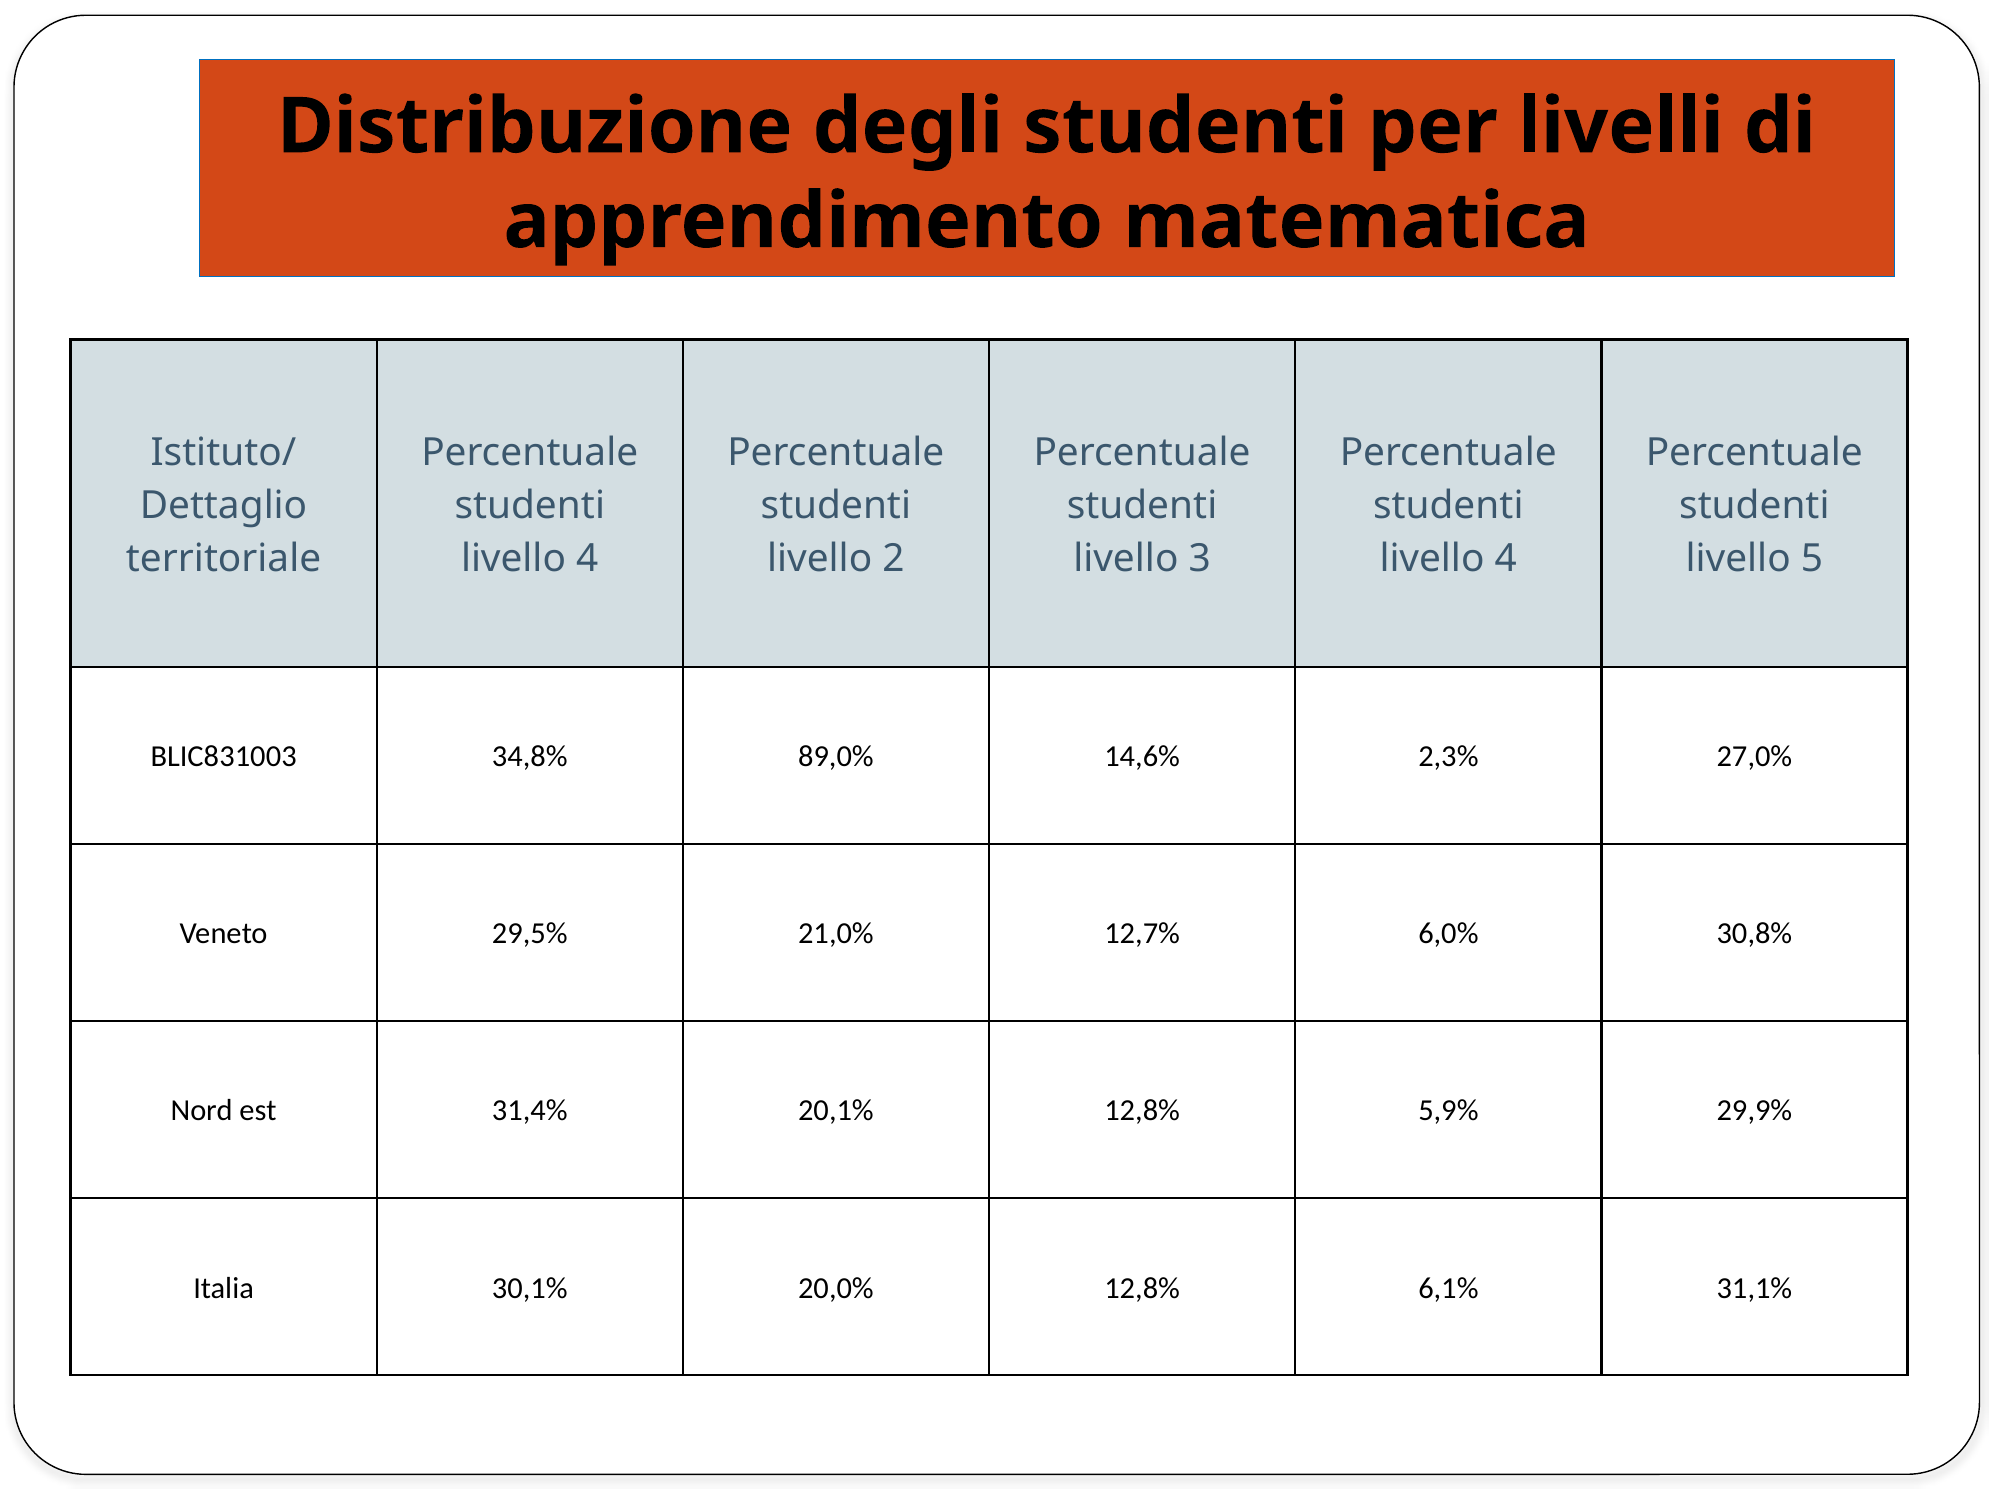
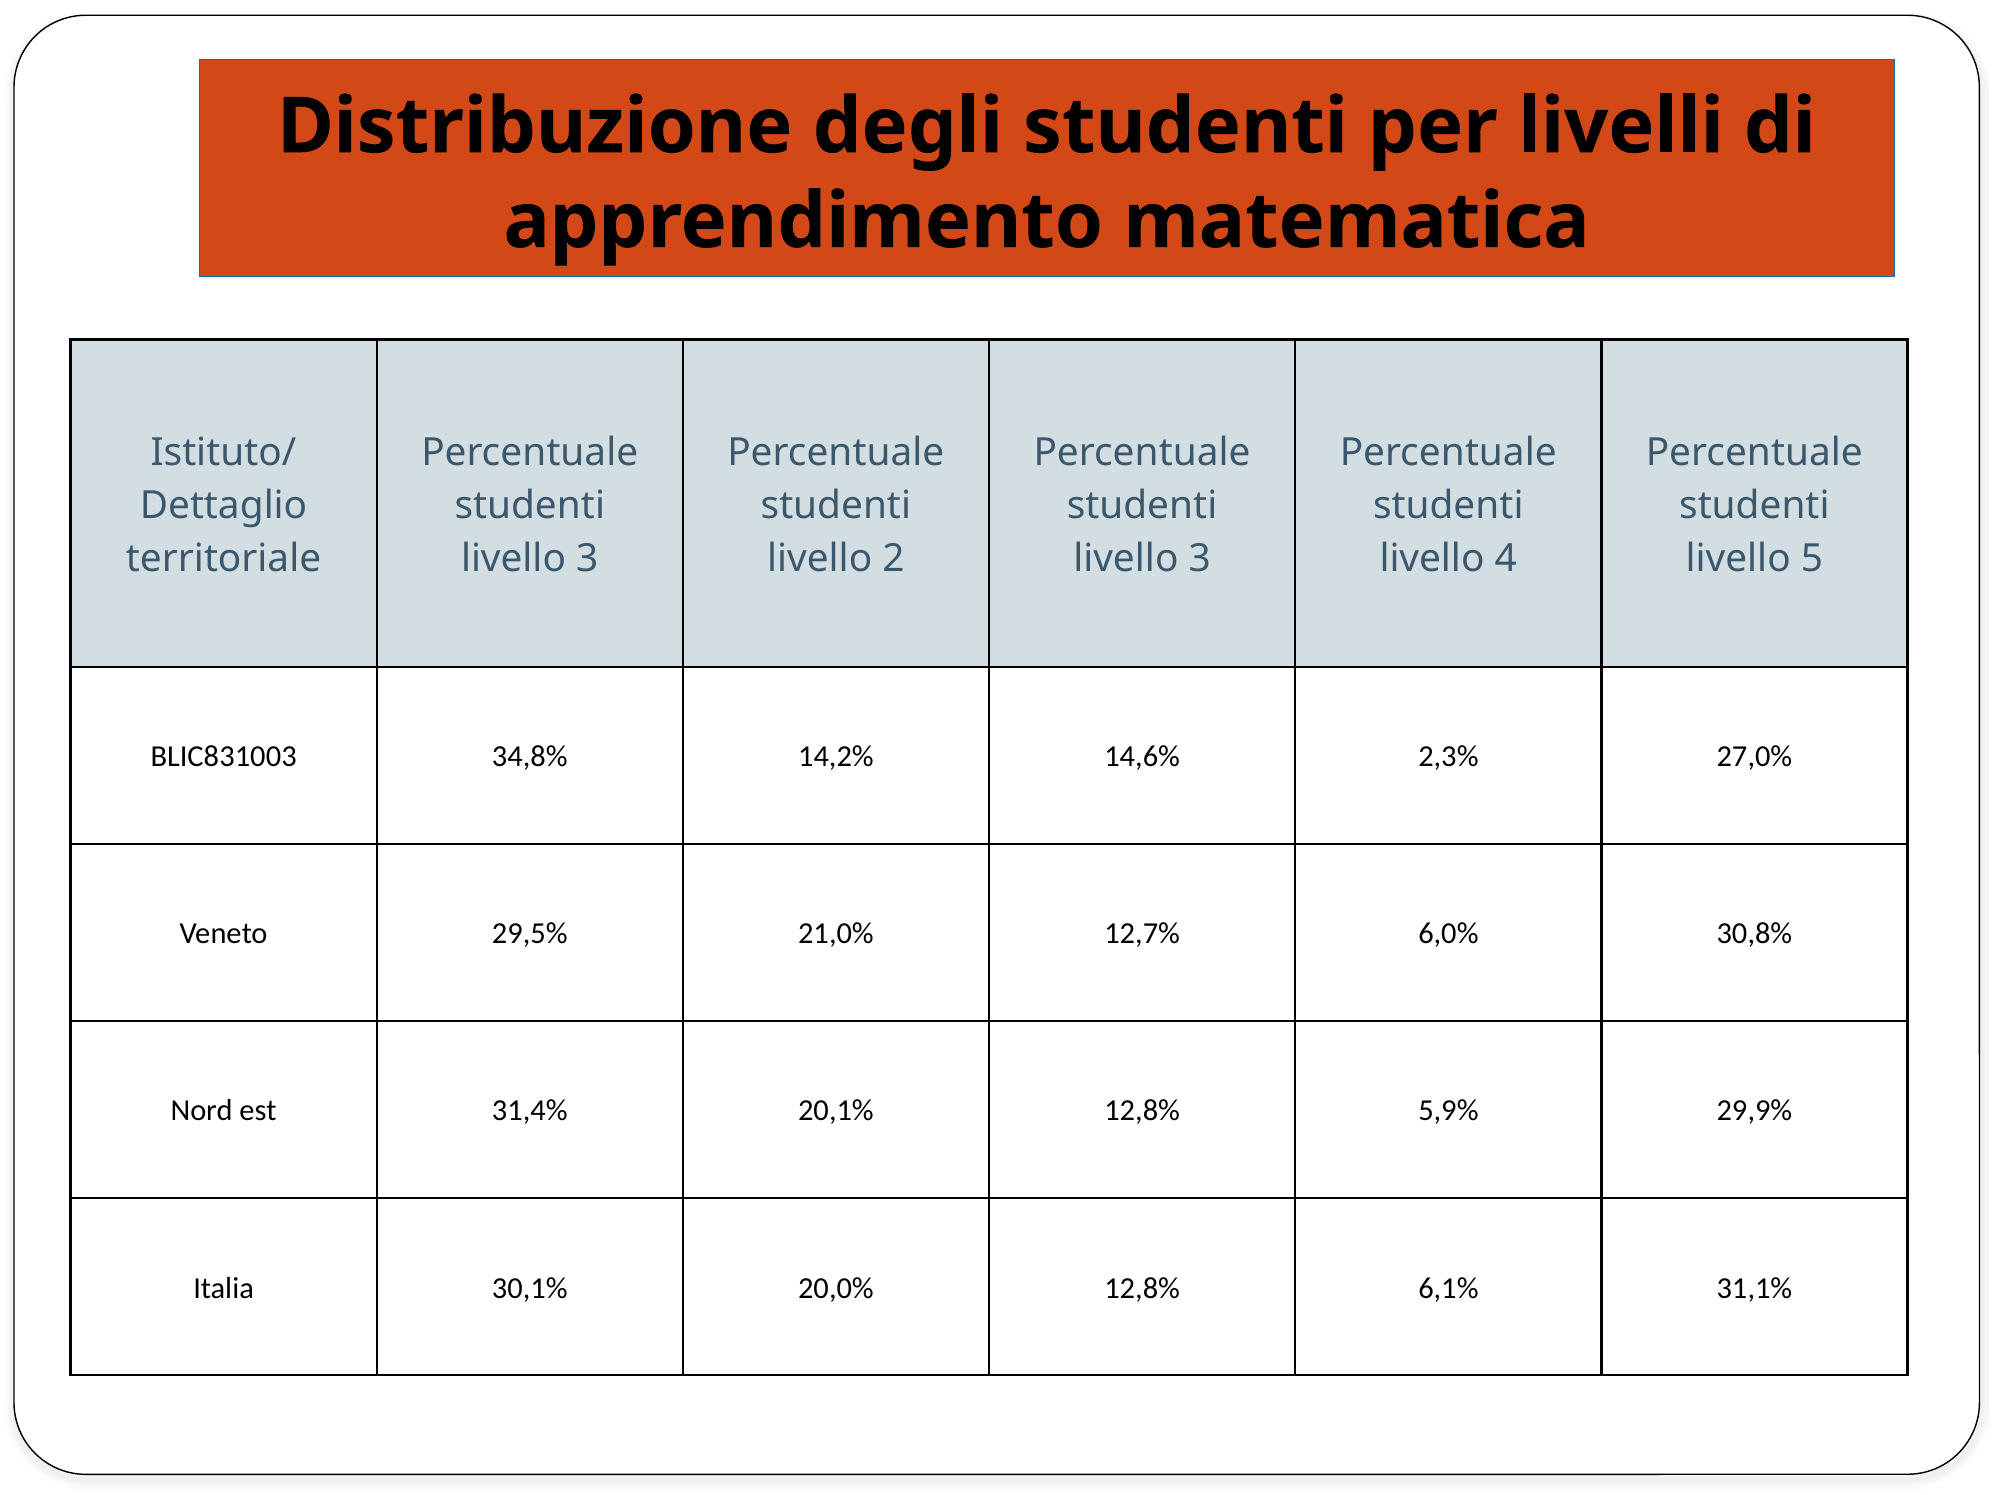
4: 4 -> 3 (587, 558)
89,0%: 89,0% -> 14,2% (836, 757)
